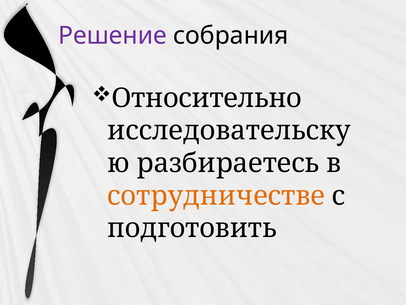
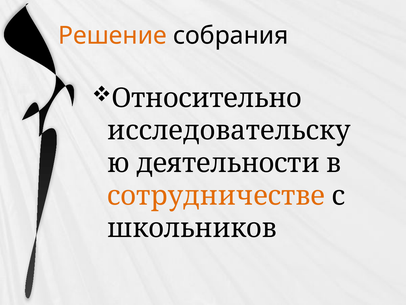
Решение colour: purple -> orange (113, 36)
разбираетесь: разбираетесь -> деятельности (228, 163)
подготовить: подготовить -> школьников (192, 228)
